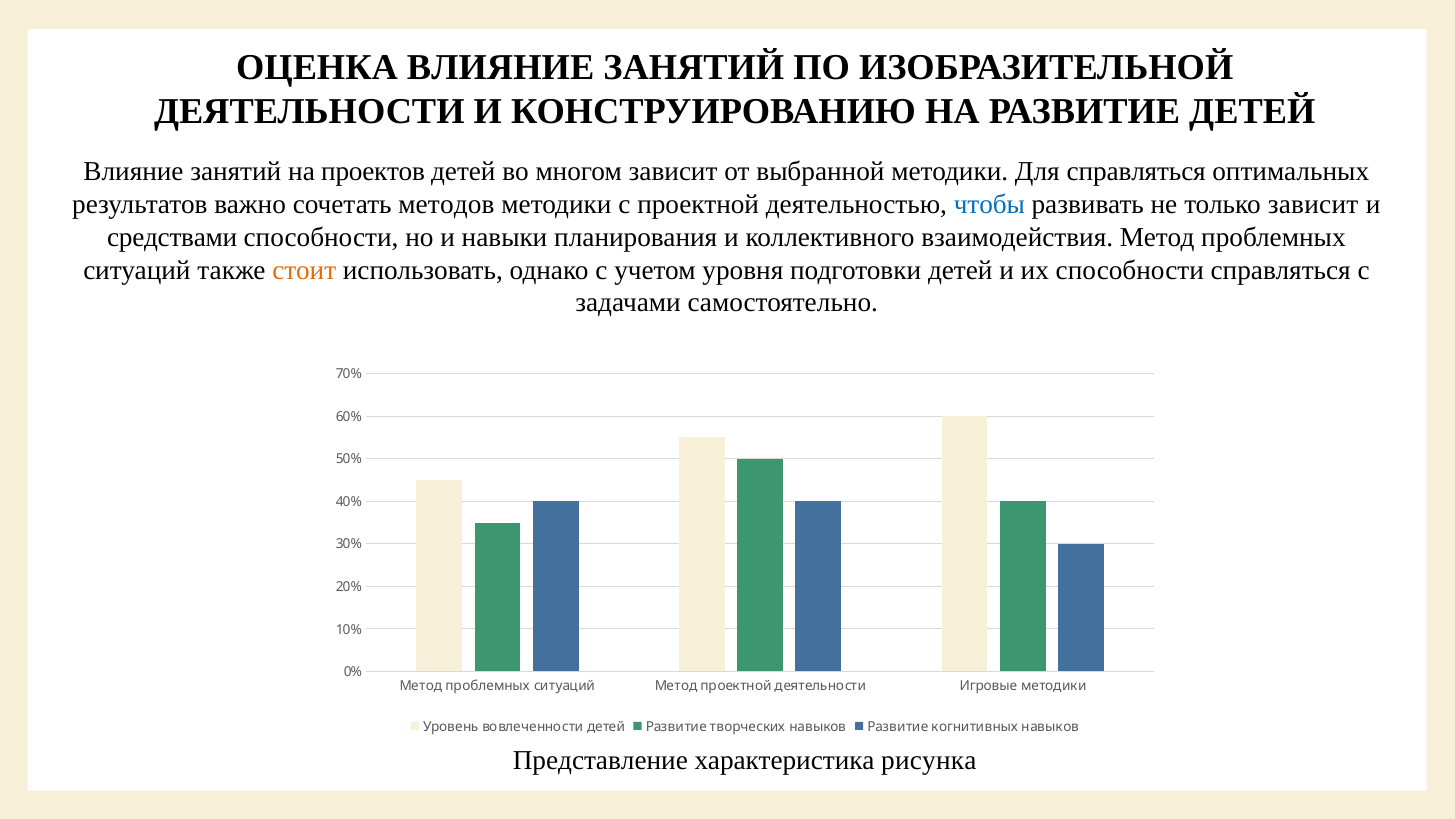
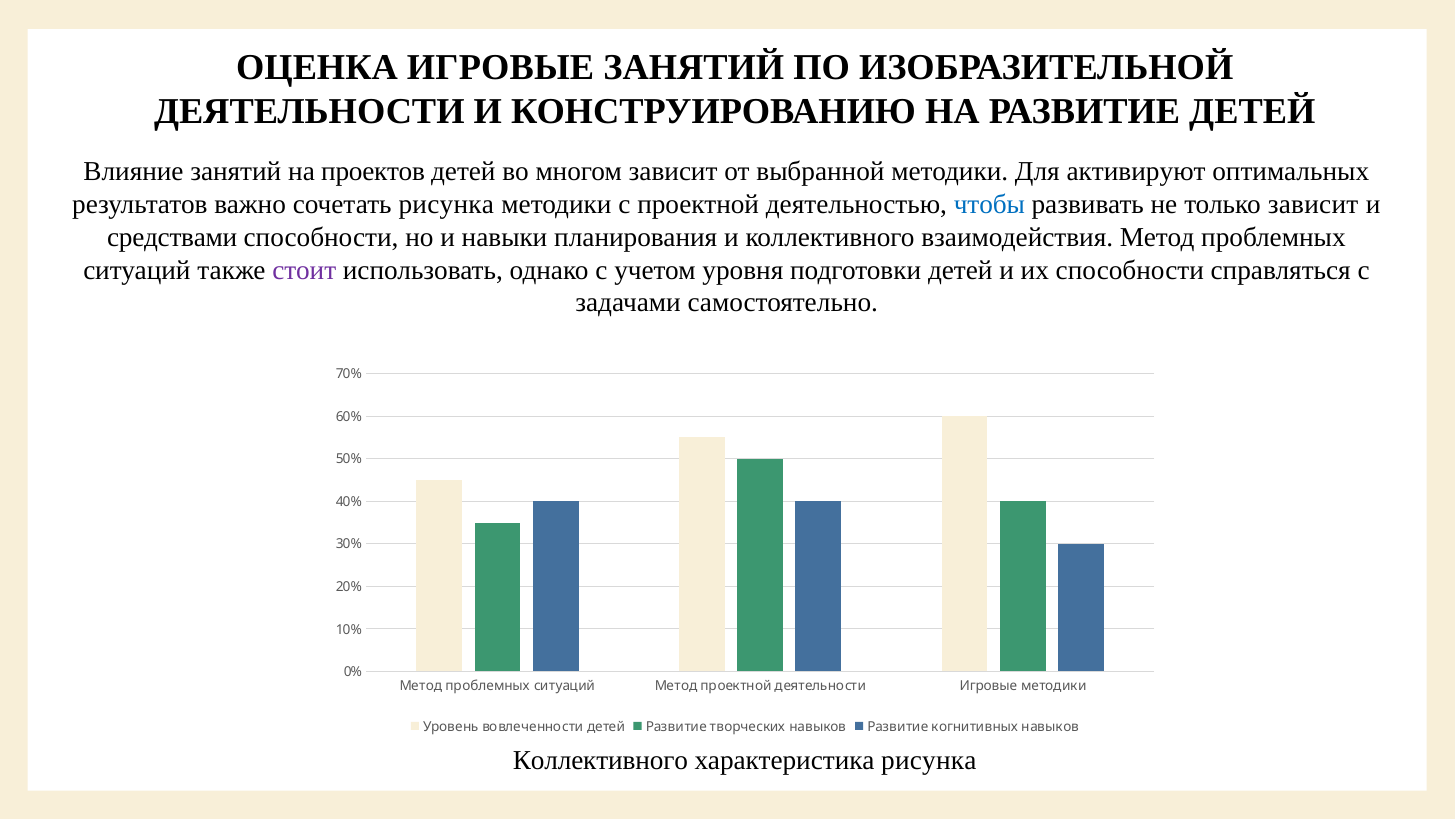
ОЦЕНКА ВЛИЯНИЕ: ВЛИЯНИЕ -> ИГРОВЫЕ (501, 67)
Для справляться: справляться -> активируют (1136, 172)
сочетать методов: методов -> рисунка (446, 204)
стоит colour: orange -> purple (304, 270)
Представление: Представление -> Коллективного (600, 760)
